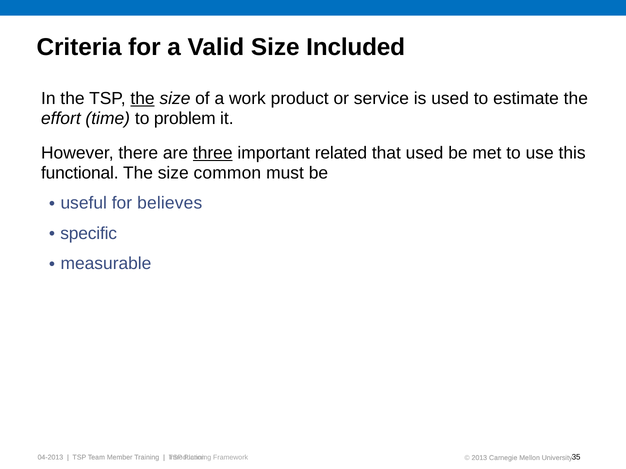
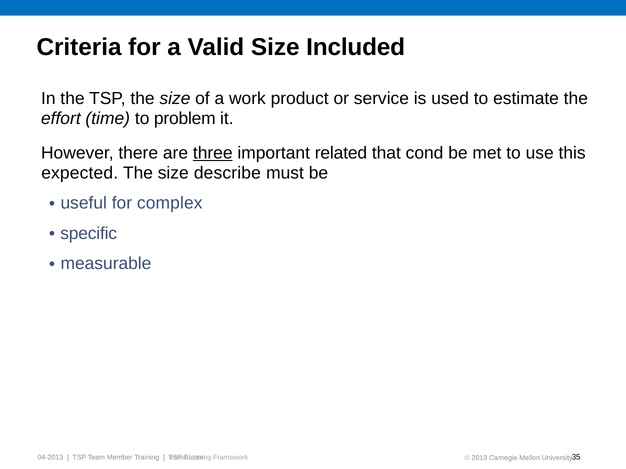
the underline: present -> none (143, 99)
that used: used -> cond (425, 153)
functional: functional -> expected (80, 173)
common: common -> describe (227, 173)
believes: believes -> complex (170, 203)
